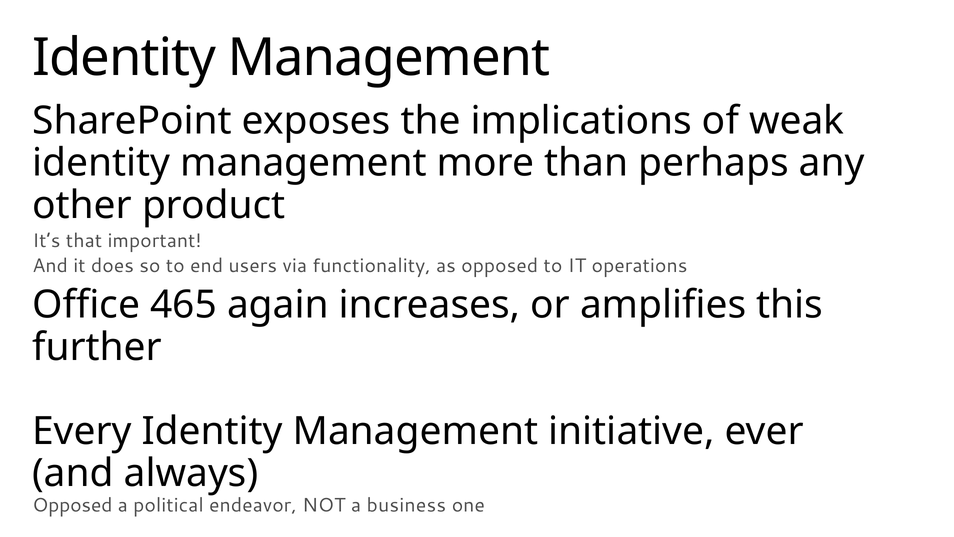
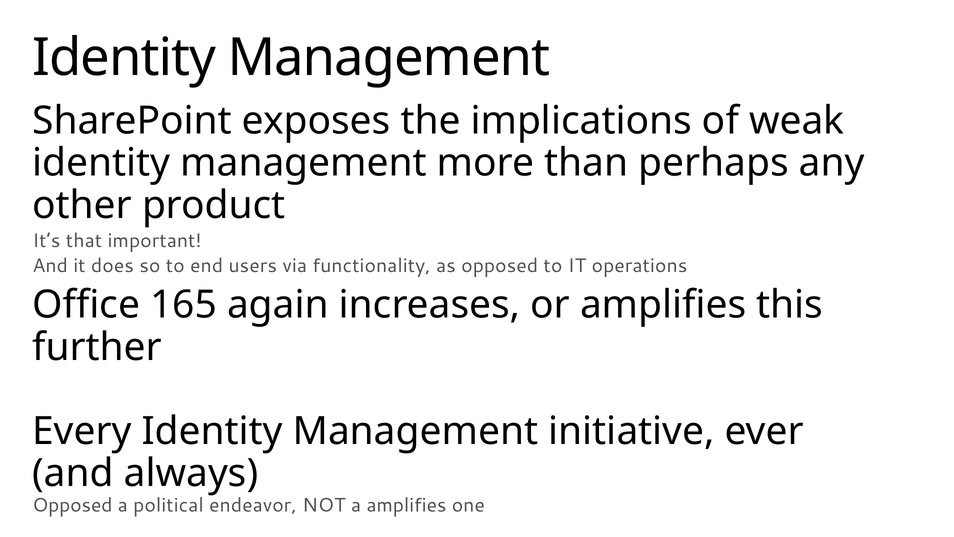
465: 465 -> 165 (184, 305)
a business: business -> amplifies (406, 505)
